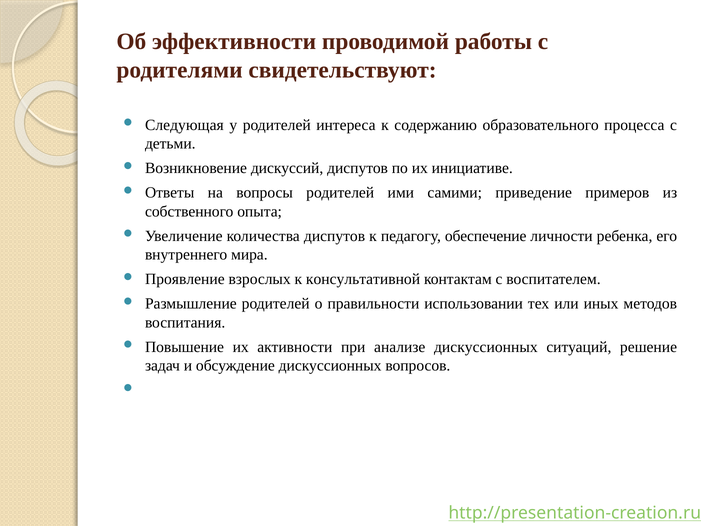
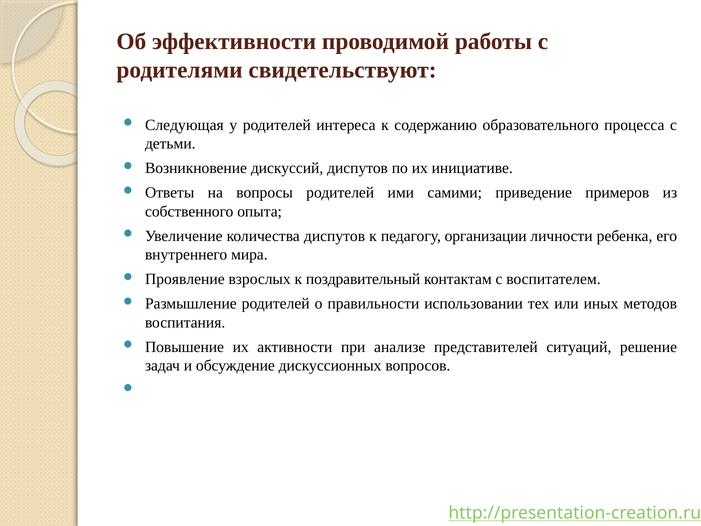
обеспечение: обеспечение -> организации (486, 236)
консультативной: консультативной -> поздравительный (363, 279)
анализе дискуссионных: дискуссионных -> представителей (486, 347)
